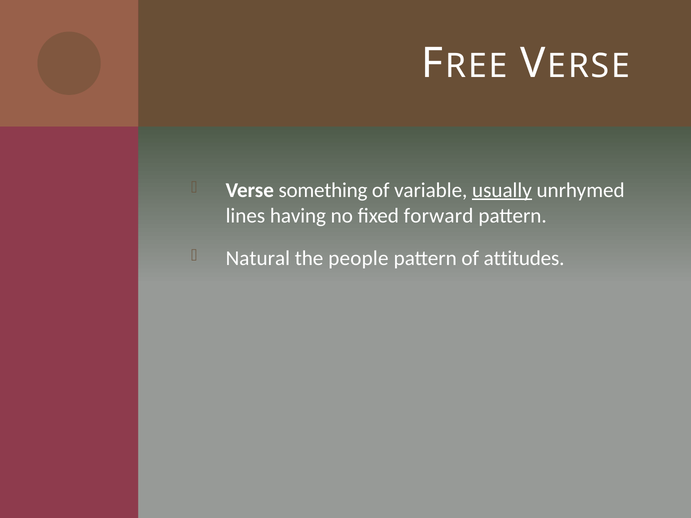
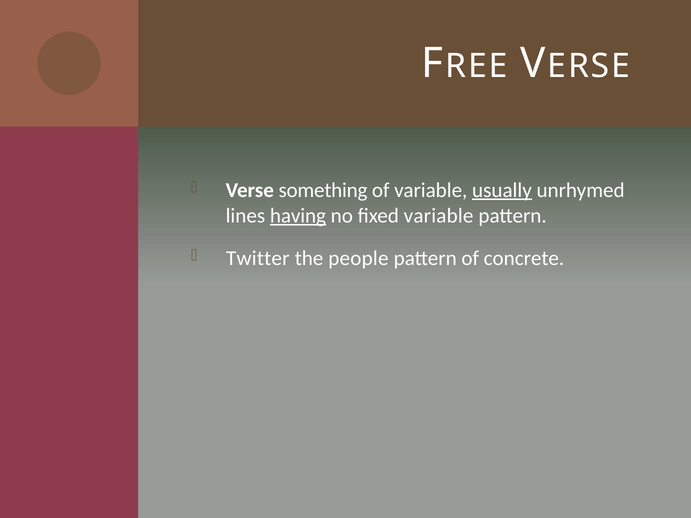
having underline: none -> present (298, 216)
fixed forward: forward -> variable (439, 216)
Natural: Natural -> Twitter (258, 258)
attitudes: attitudes -> concrete (524, 258)
